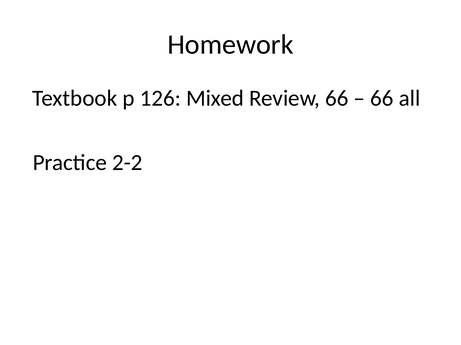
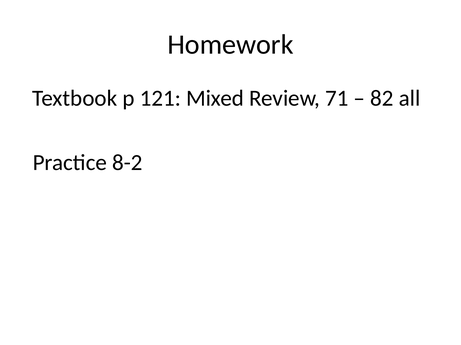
126: 126 -> 121 (160, 98)
Review 66: 66 -> 71 (337, 98)
66: 66 -> 82 (382, 98)
2-2: 2-2 -> 8-2 (127, 163)
